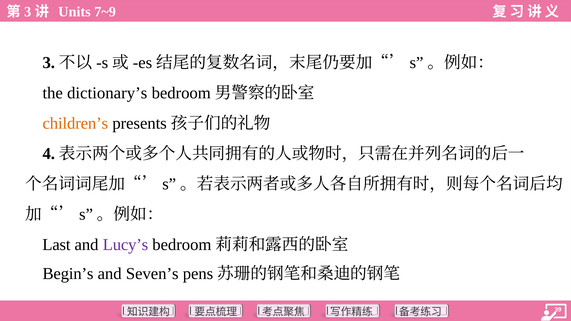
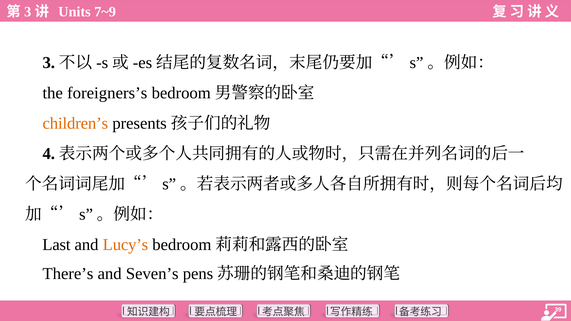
dictionary’s: dictionary’s -> foreigners’s (107, 93)
Lucy’s colour: purple -> orange (125, 245)
Begin’s: Begin’s -> There’s (68, 274)
